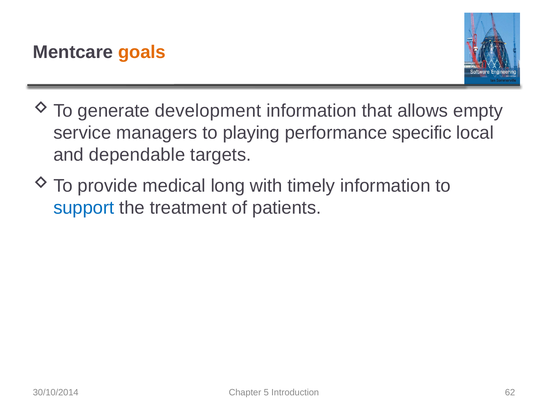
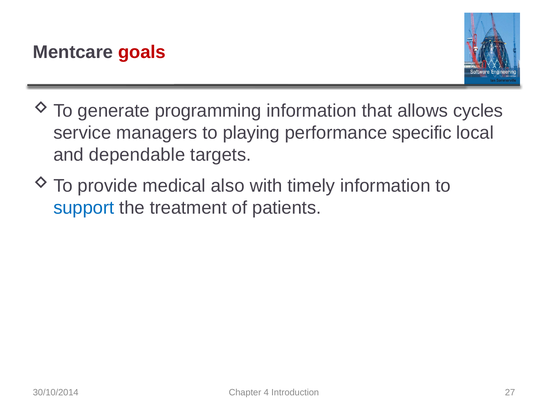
goals colour: orange -> red (142, 52)
development: development -> programming (208, 111)
empty: empty -> cycles (478, 111)
long: long -> also (228, 186)
5: 5 -> 4 (266, 392)
62: 62 -> 27 (510, 392)
